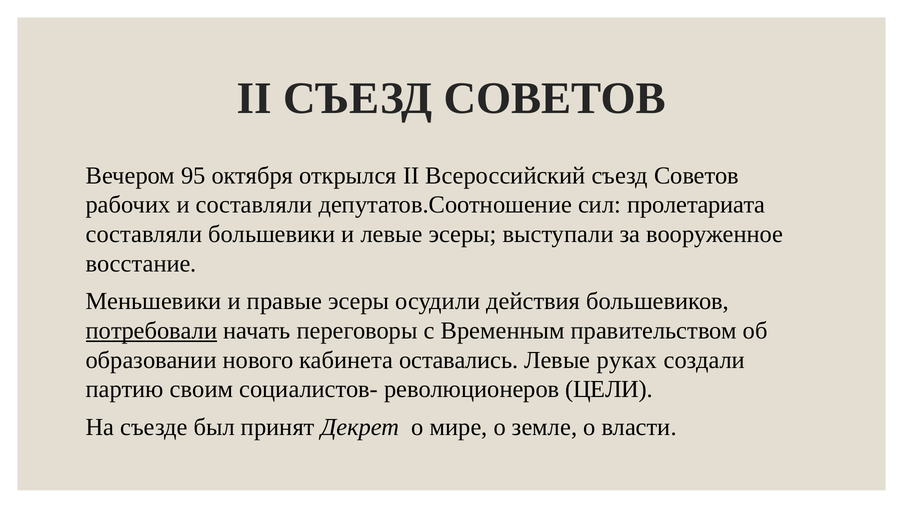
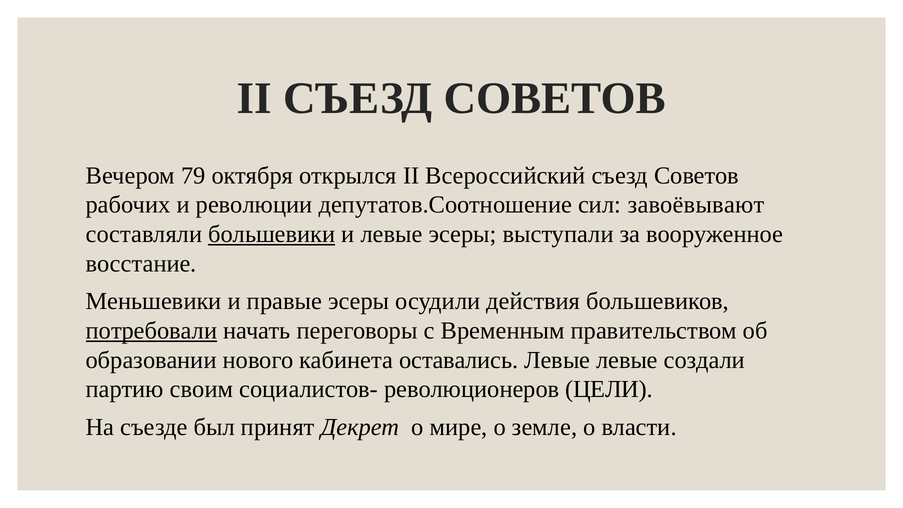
95: 95 -> 79 (193, 176)
и составляли: составляли -> революции (254, 205)
пролетариата: пролетариата -> завоёвывают (696, 205)
большевики underline: none -> present (272, 234)
Левые руках: руках -> левые (627, 360)
